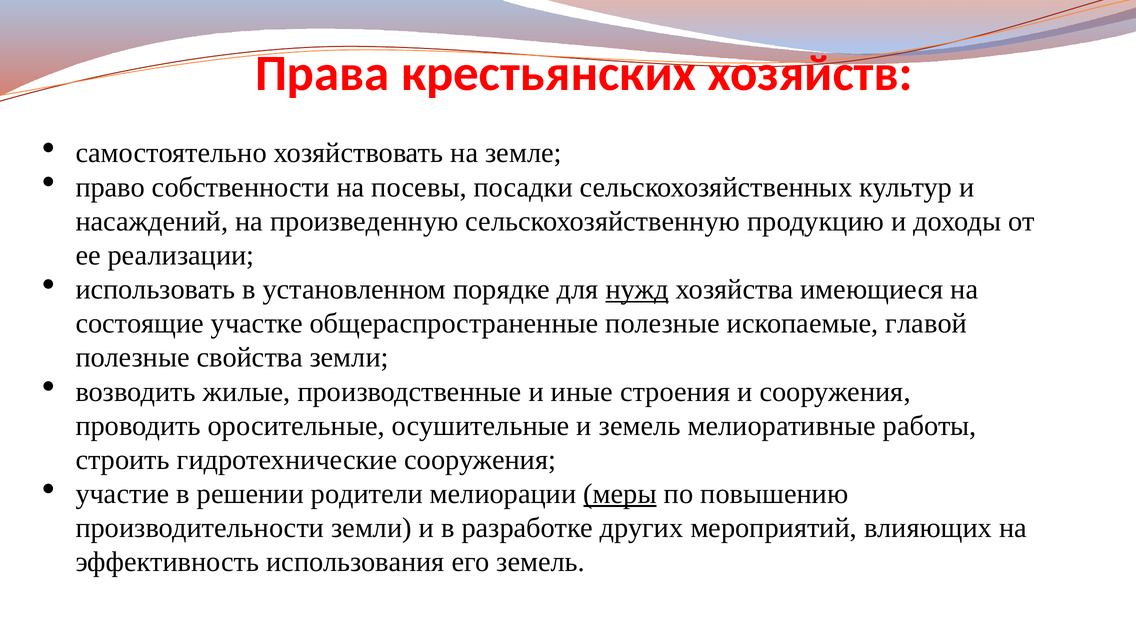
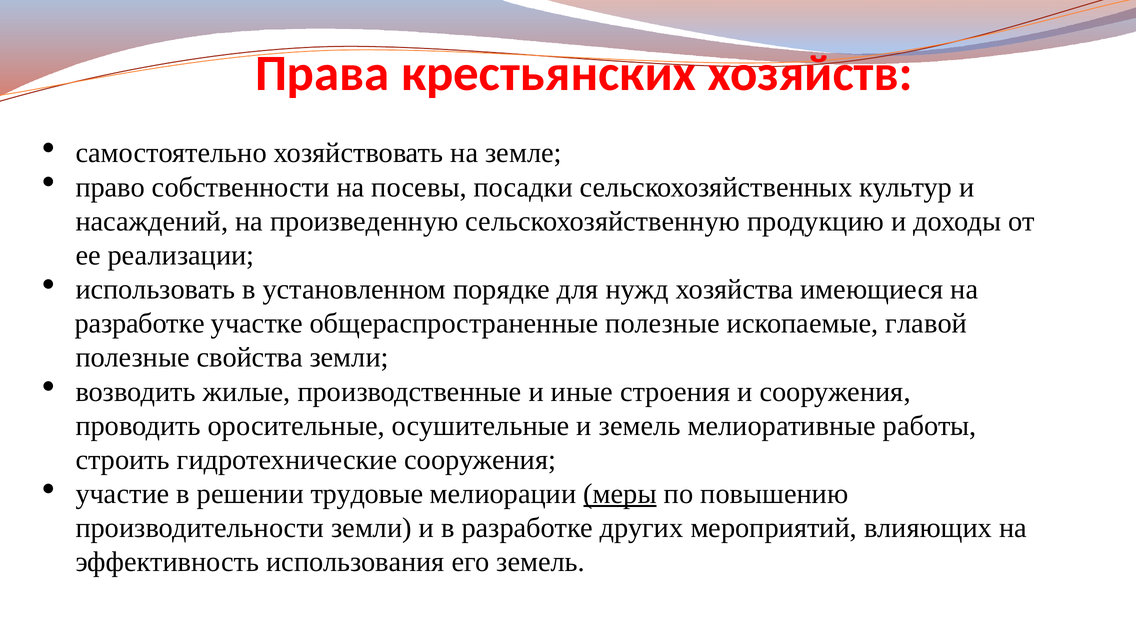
нужд underline: present -> none (637, 289)
состоящие: состоящие -> разработке (140, 323)
родители: родители -> трудовые (367, 494)
